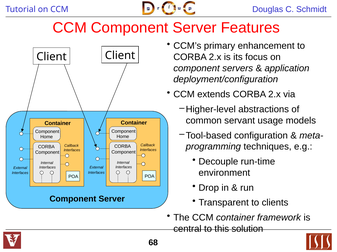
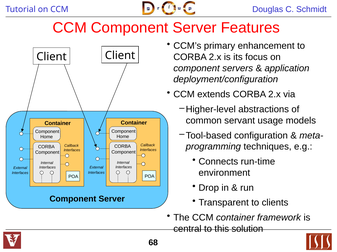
Decouple: Decouple -> Connects (218, 162)
